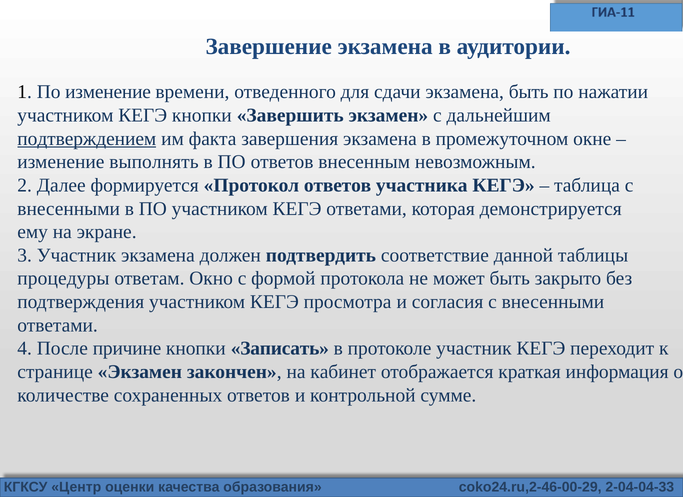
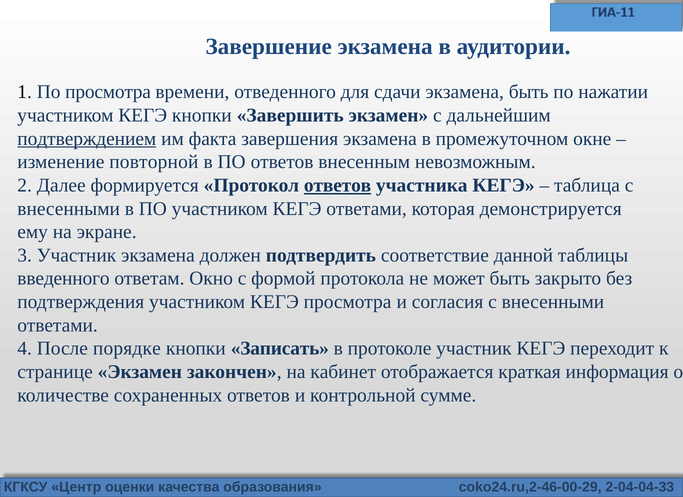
По изменение: изменение -> просмотра (108, 92)
выполнять: выполнять -> повторной (154, 162)
ответов underline: none -> present (338, 185)
процедуры: процедуры -> введенного (64, 279)
причине: причине -> порядке (127, 349)
